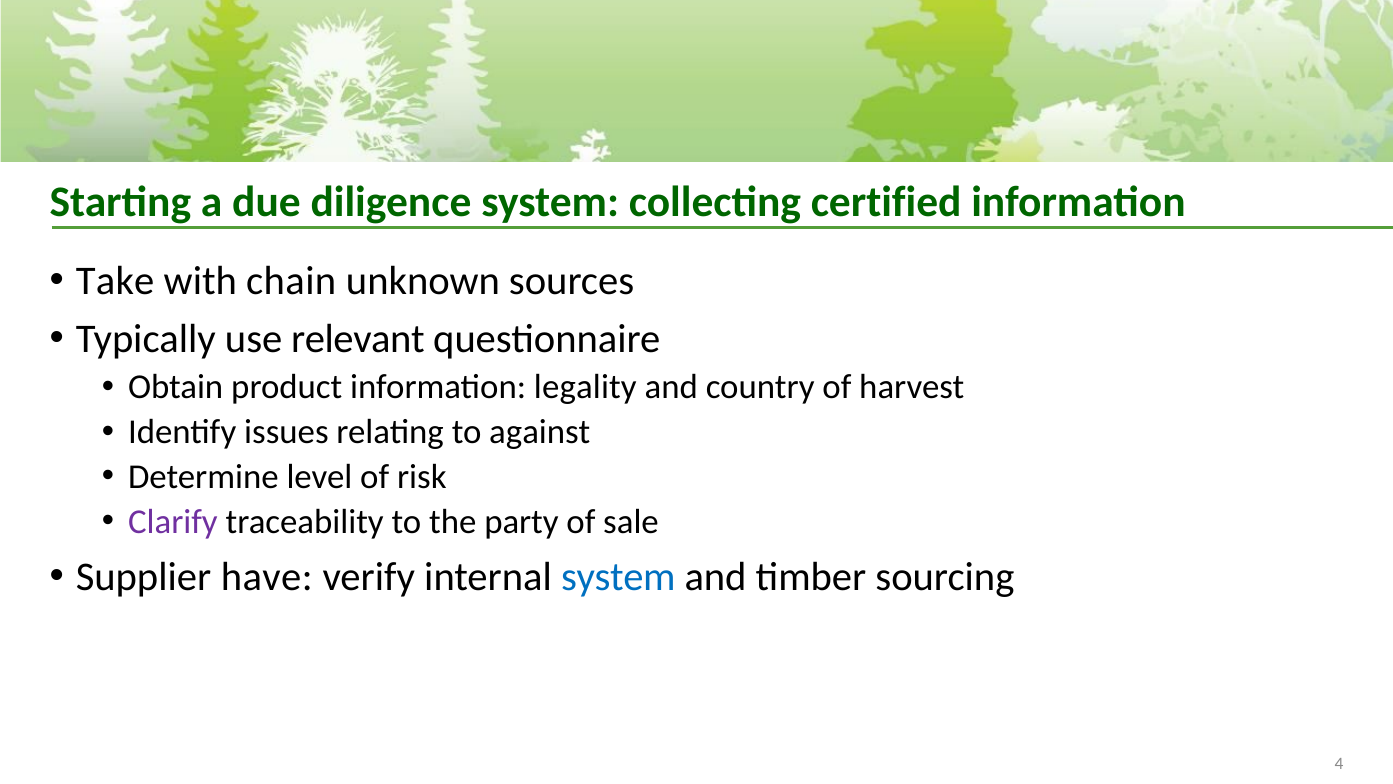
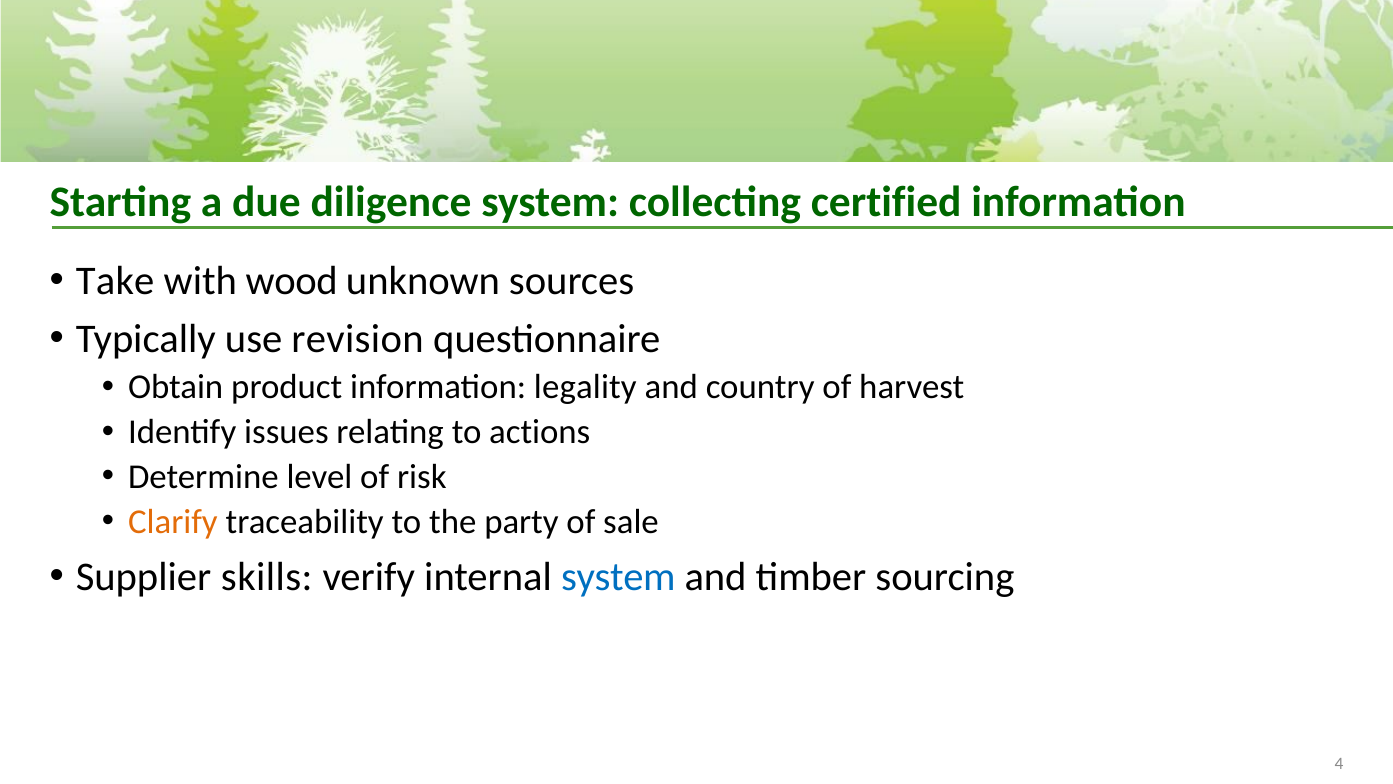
chain: chain -> wood (292, 281)
relevant: relevant -> revision (358, 339)
against: against -> actions (540, 432)
Clarify colour: purple -> orange (173, 521)
have: have -> skills (267, 577)
